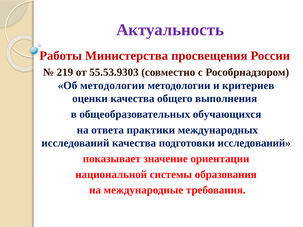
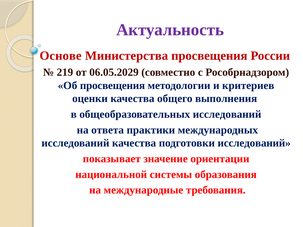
Работы: Работы -> Основе (61, 56)
55.53.9303: 55.53.9303 -> 06.05.2029 (114, 72)
Об методологии: методологии -> просвещения (112, 86)
общеобразовательных обучающихся: обучающихся -> исследований (227, 114)
